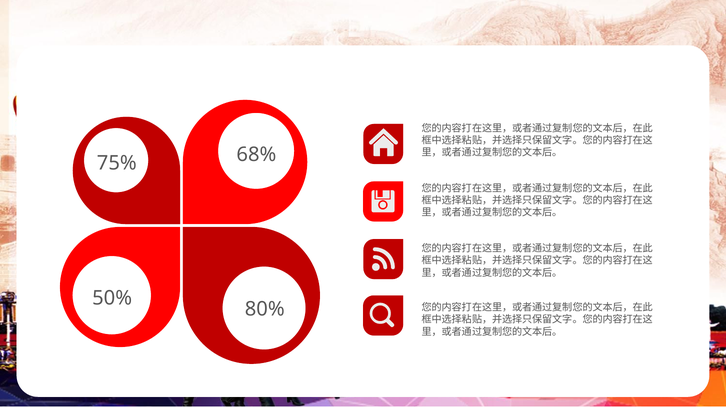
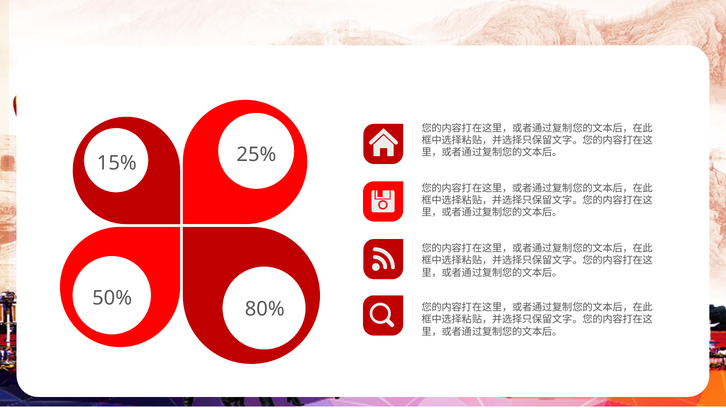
68%: 68% -> 25% (256, 155)
75%: 75% -> 15% (117, 163)
